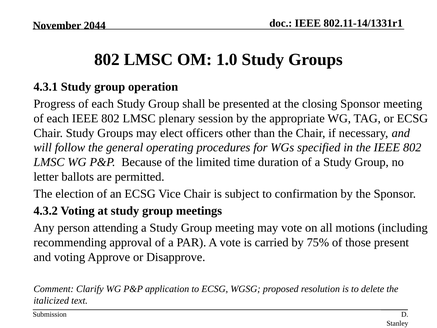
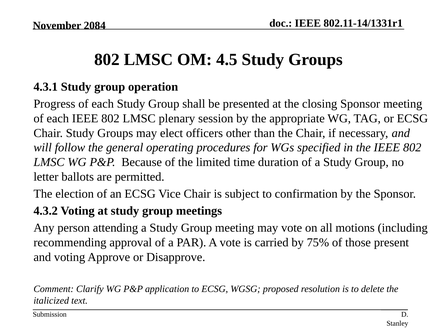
2044: 2044 -> 2084 (95, 26)
1.0: 1.0 -> 4.5 (227, 59)
